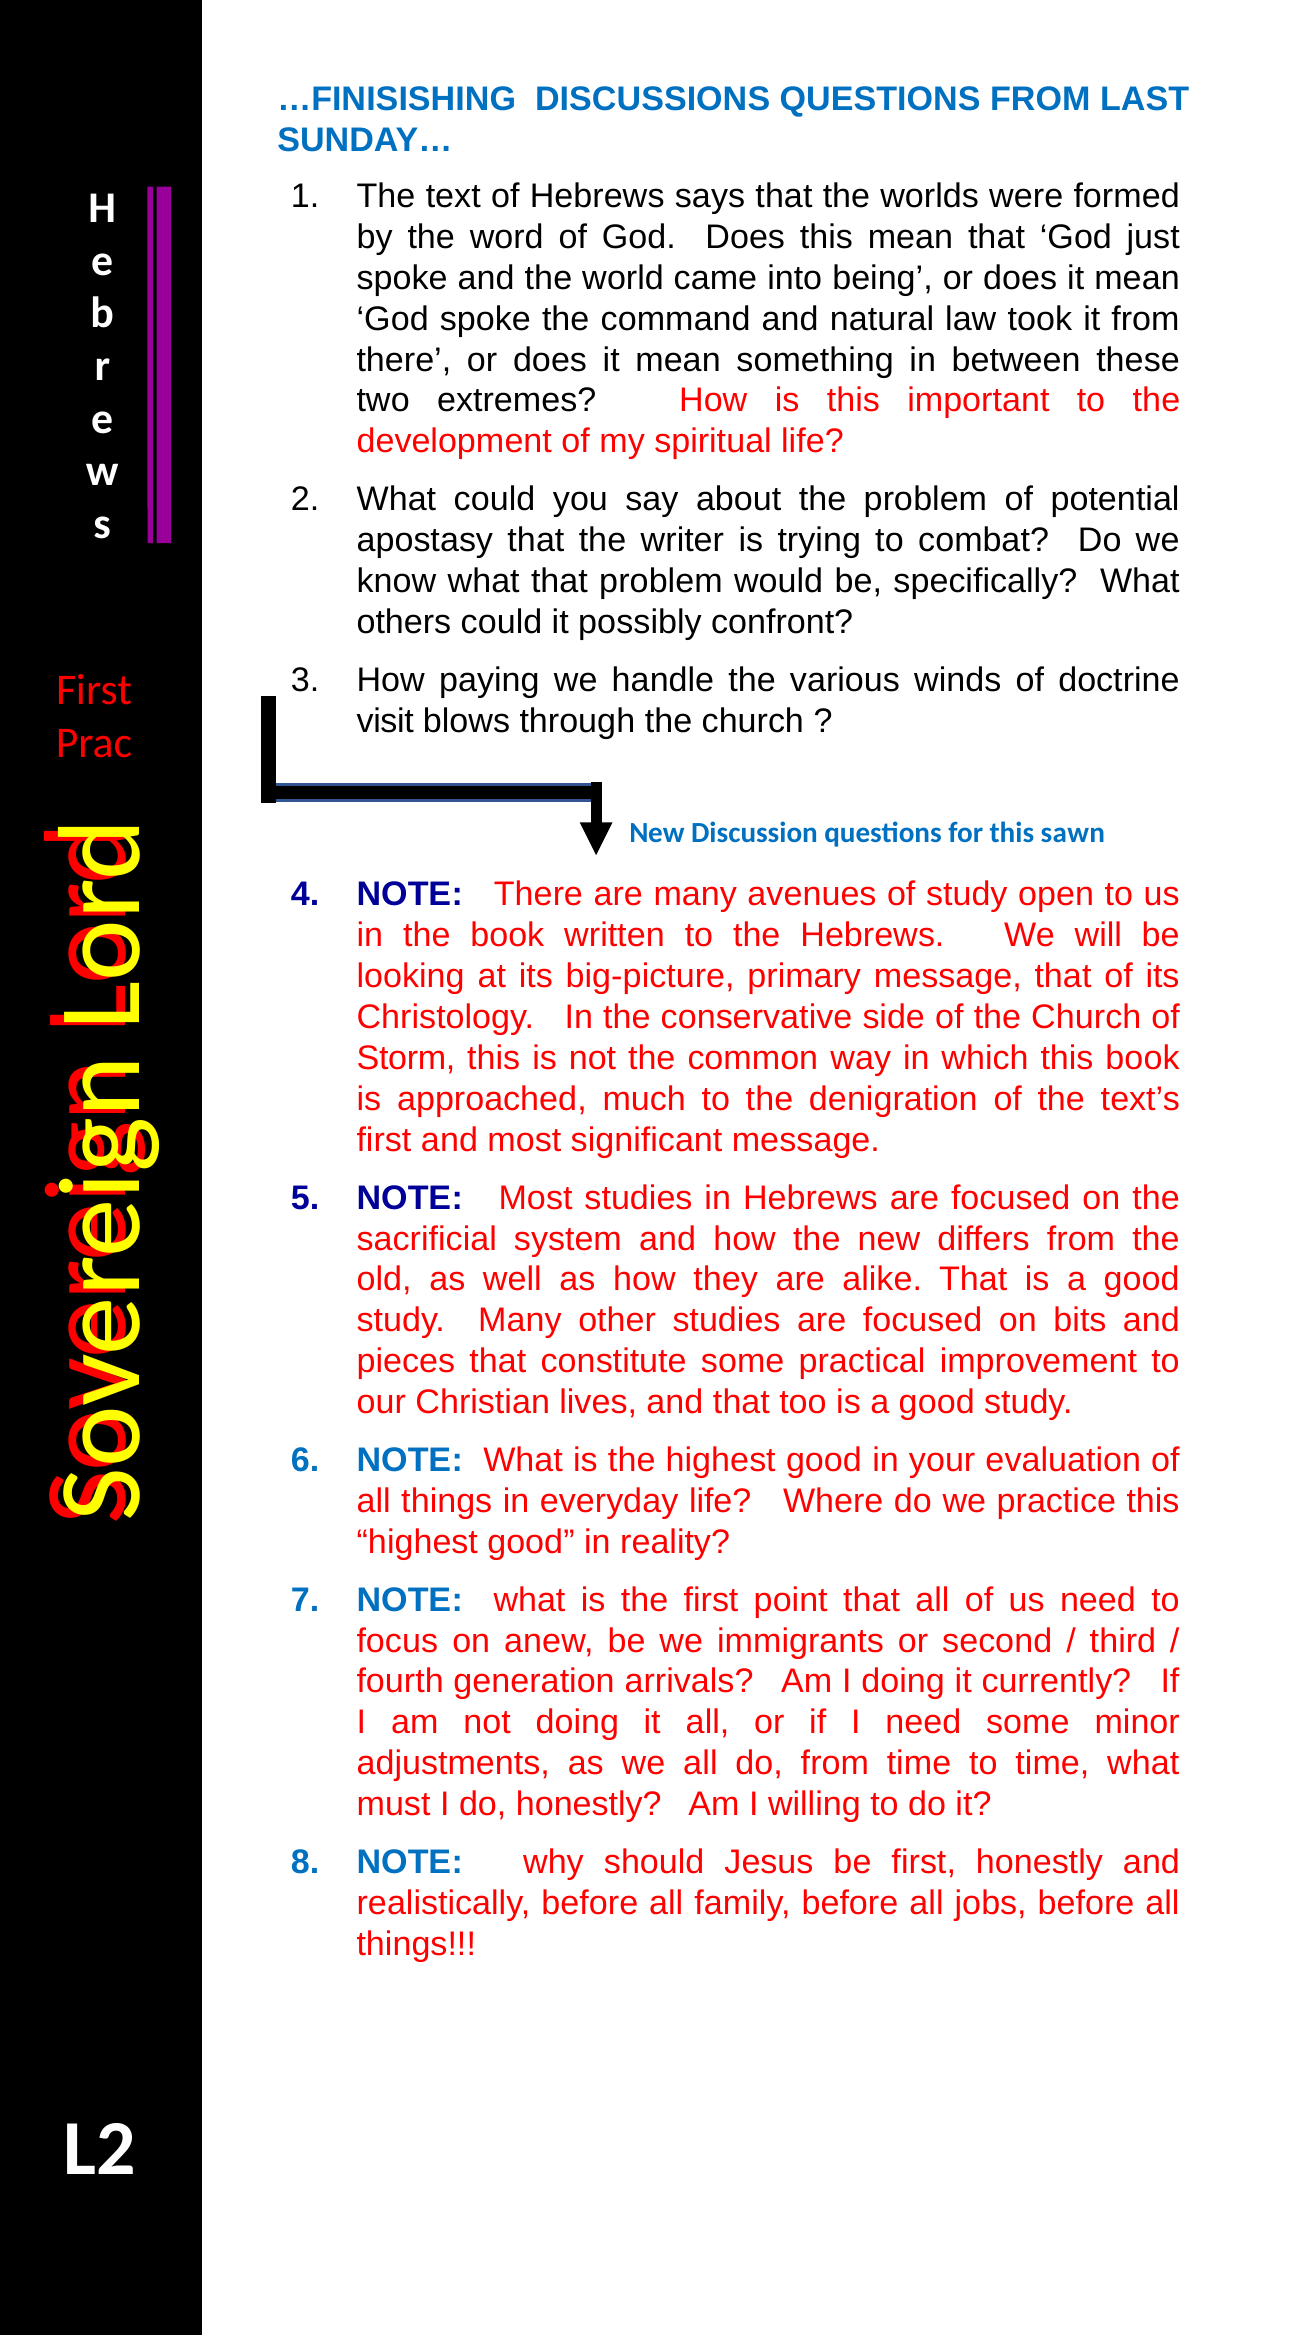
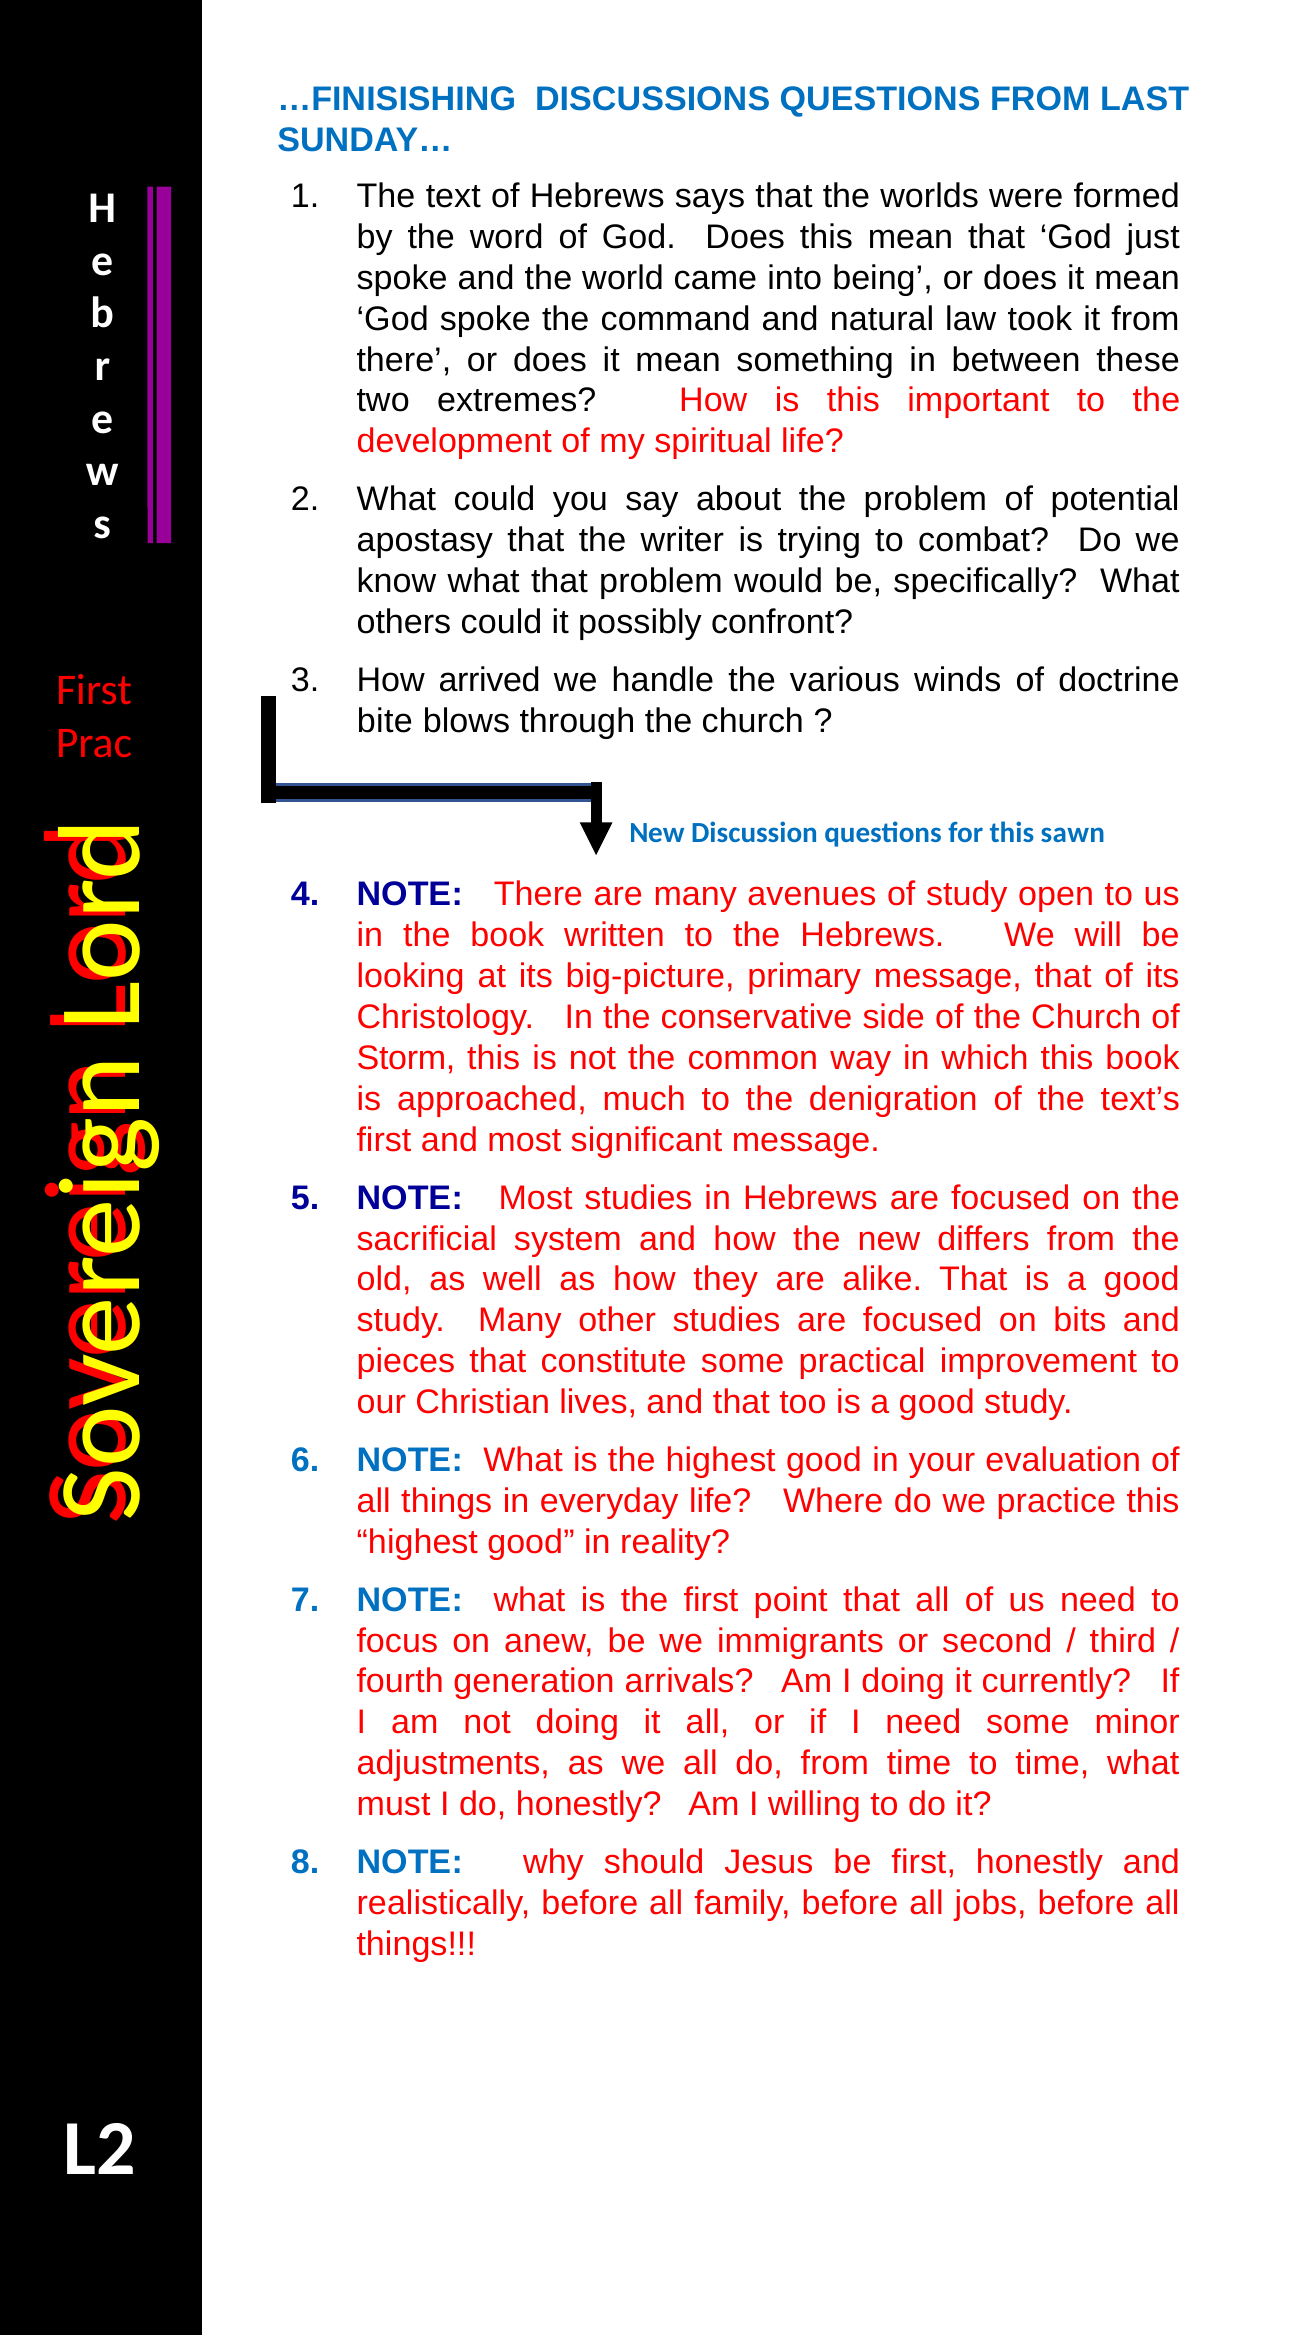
paying: paying -> arrived (490, 680)
visit: visit -> bite (385, 721)
